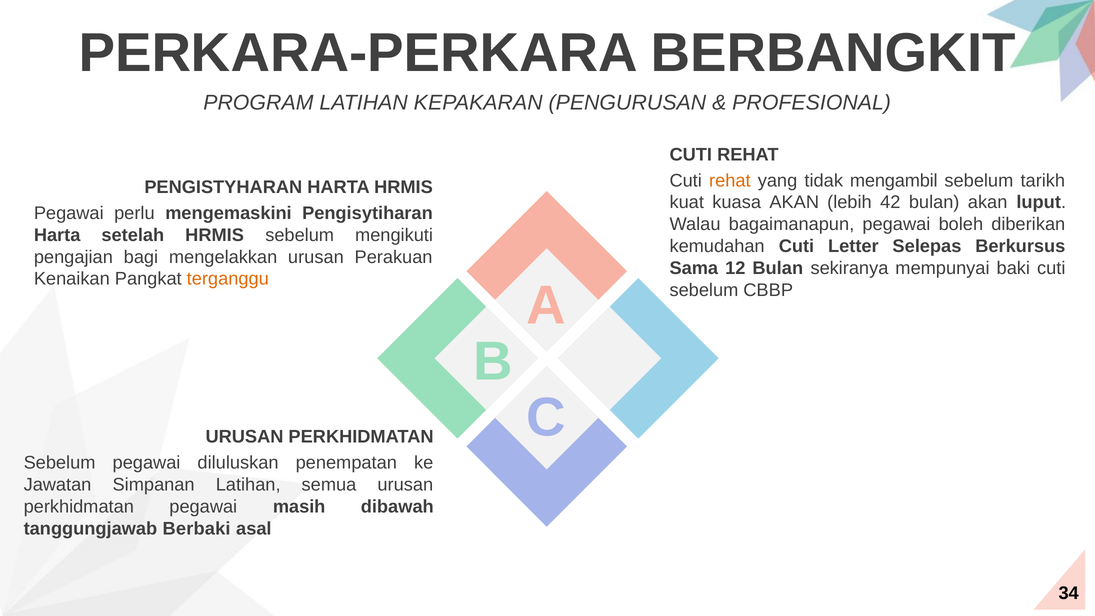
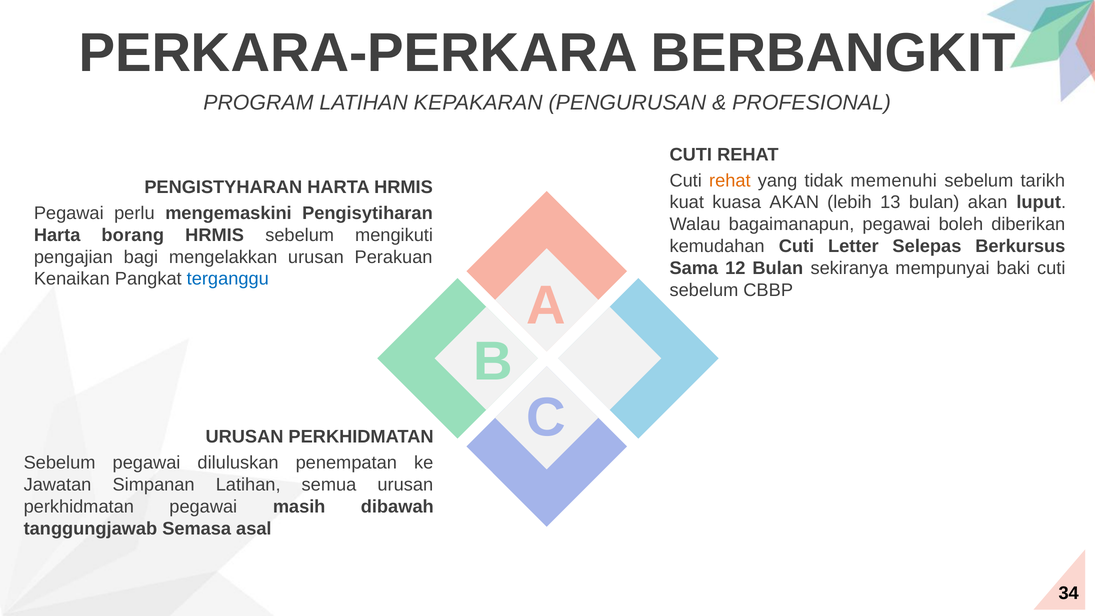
mengambil: mengambil -> memenuhi (894, 181)
42: 42 -> 13 (890, 202)
setelah: setelah -> borang (133, 235)
terganggu colour: orange -> blue (228, 279)
Berbaki: Berbaki -> Semasa (197, 529)
